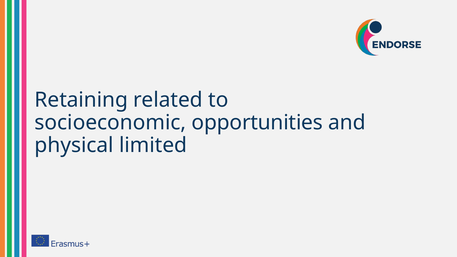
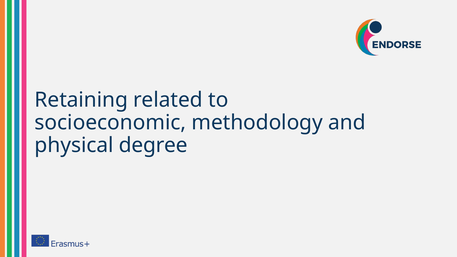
opportunities: opportunities -> methodology (257, 123)
limited: limited -> degree (153, 145)
